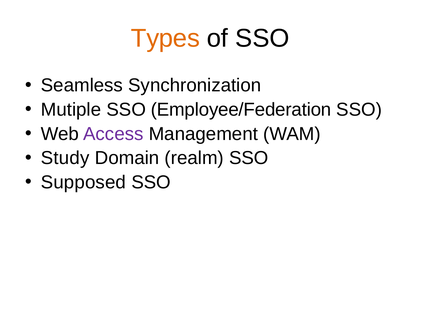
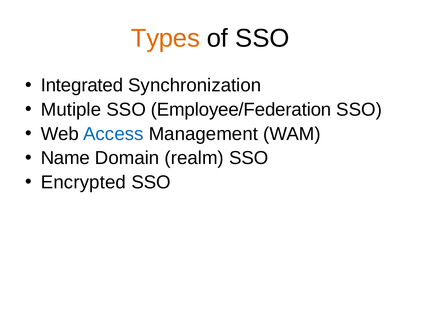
Seamless: Seamless -> Integrated (82, 85)
Access colour: purple -> blue (113, 134)
Study: Study -> Name (65, 158)
Supposed: Supposed -> Encrypted (83, 182)
